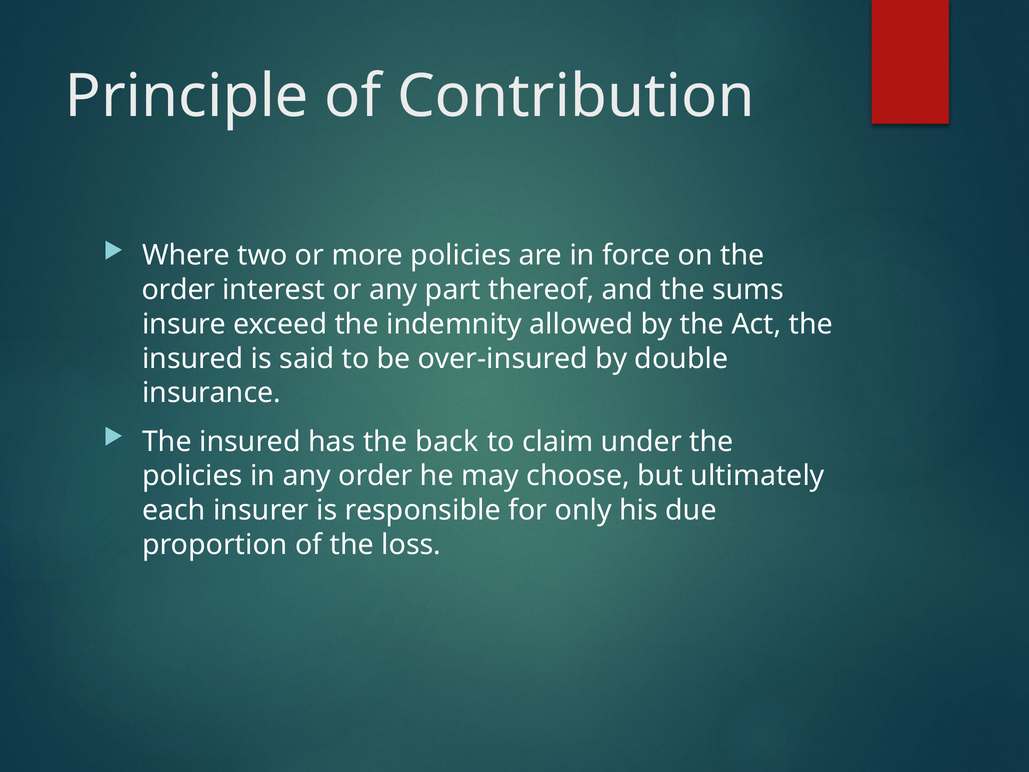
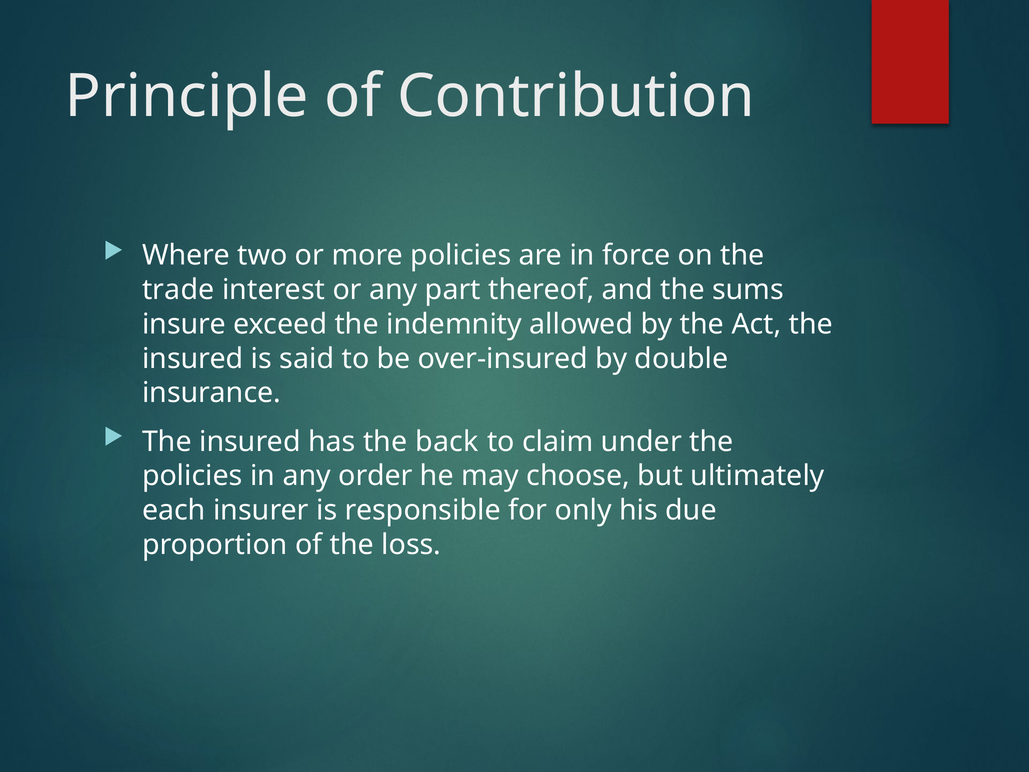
order: order -> trade (178, 290)
